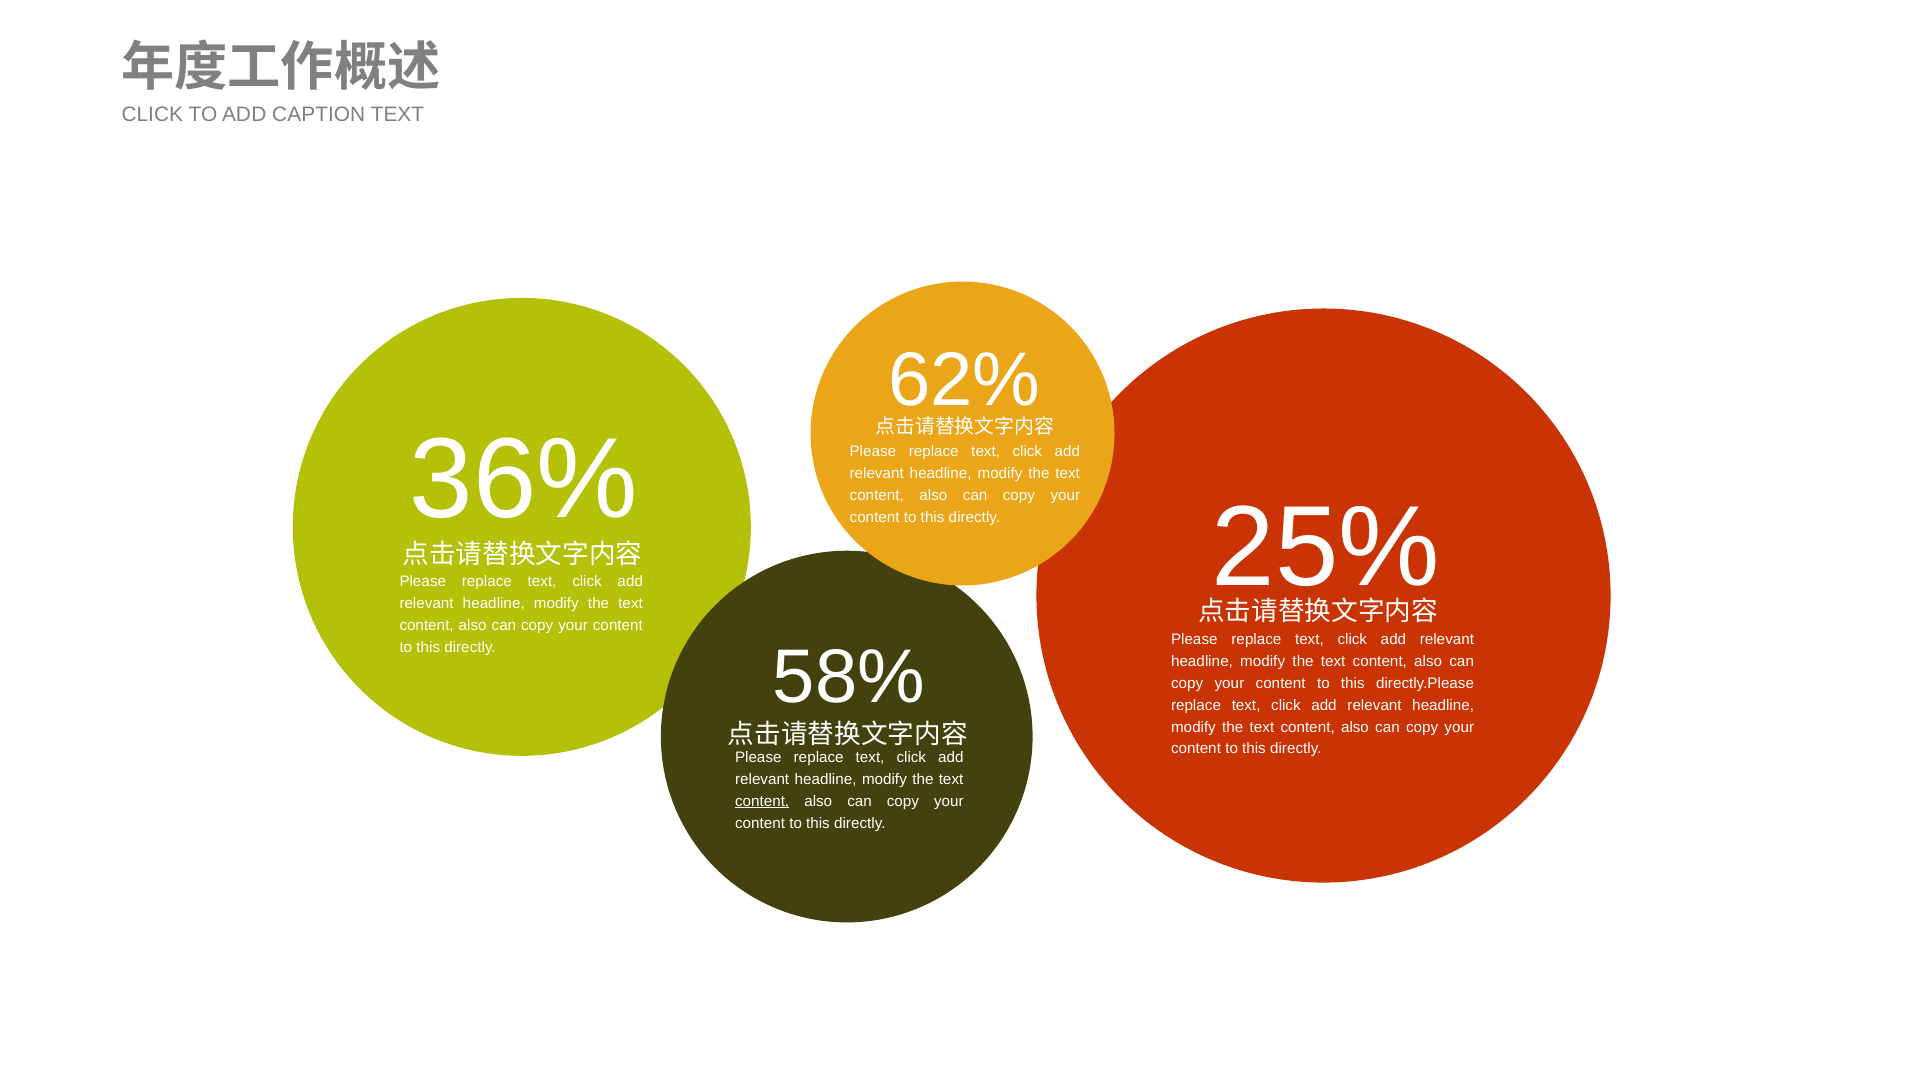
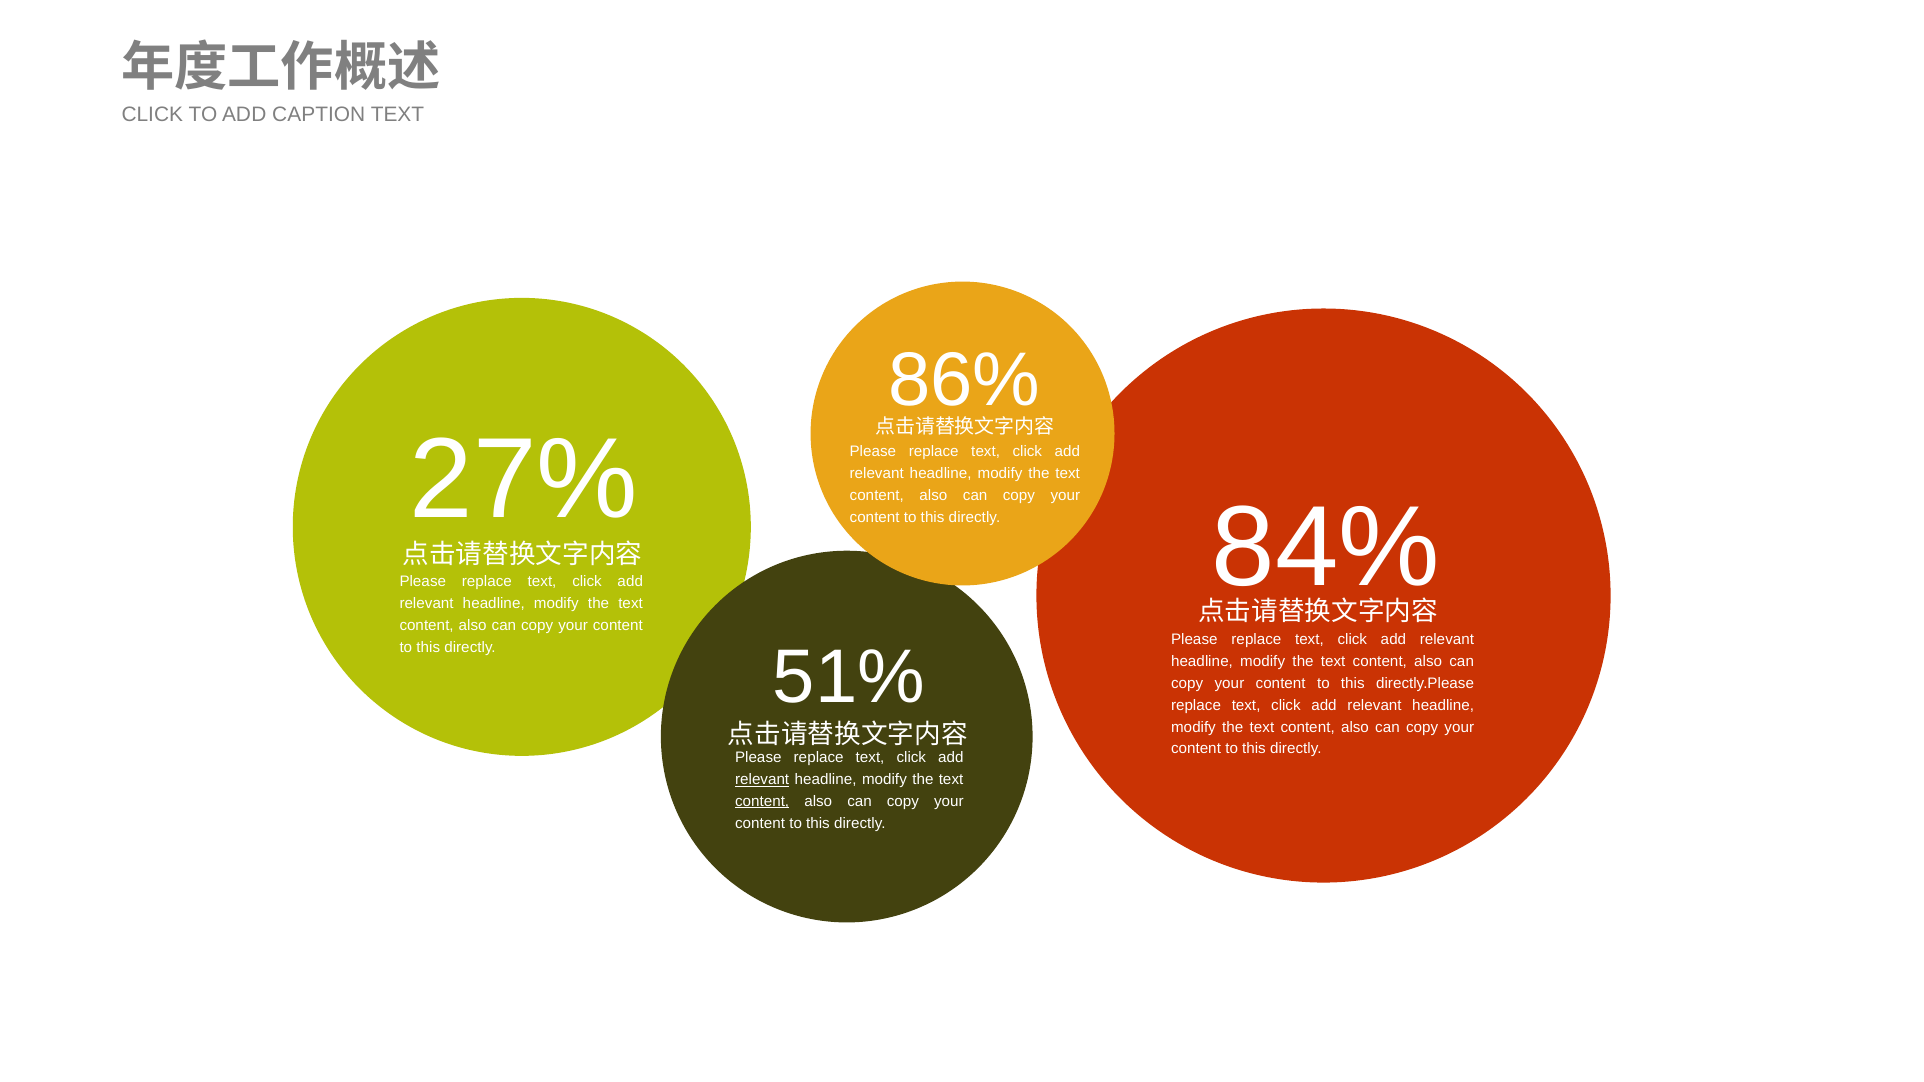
62%: 62% -> 86% (965, 381)
36%: 36% -> 27% (524, 480)
25%: 25% -> 84% (1326, 548)
58%: 58% -> 51% (849, 678)
relevant underline: none -> present (762, 780)
